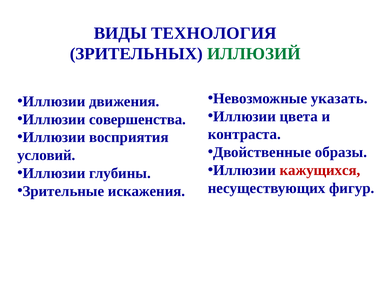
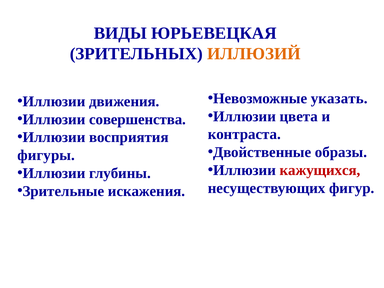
ТЕХНОЛОГИЯ: ТЕХНОЛОГИЯ -> ЮРЬЕВЕЦКАЯ (214, 33)
ИЛЛЮЗИЙ colour: green -> orange (254, 54)
условий: условий -> фигуры (46, 155)
